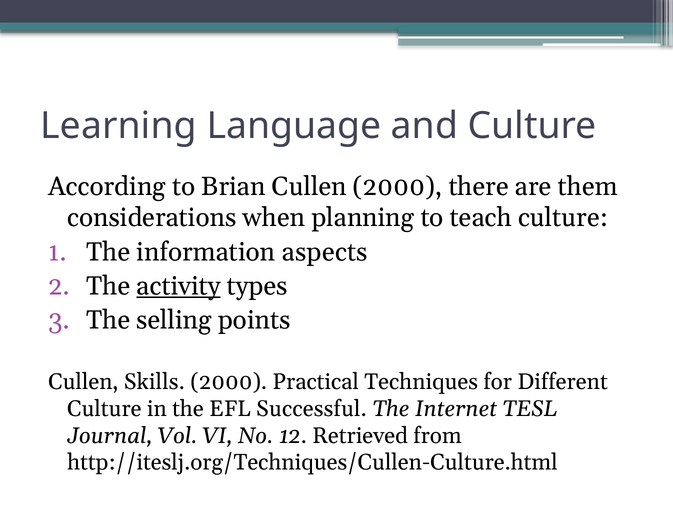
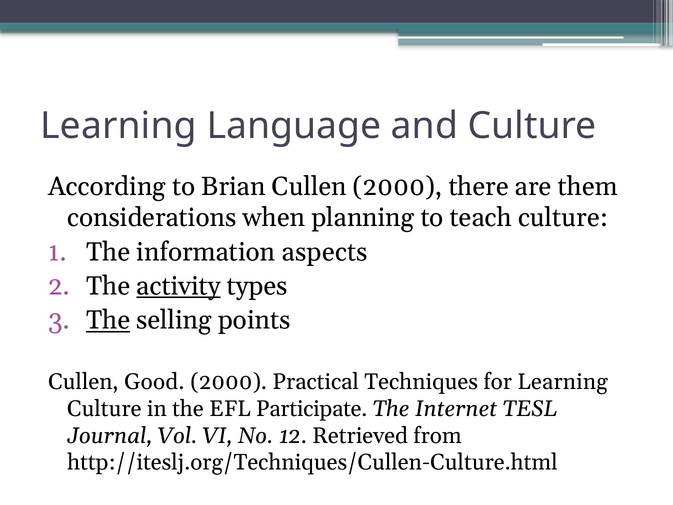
The underline: none -> present (108, 320)
Skills: Skills -> Good (154, 382)
for Different: Different -> Learning (563, 382)
Successful: Successful -> Participate (312, 409)
